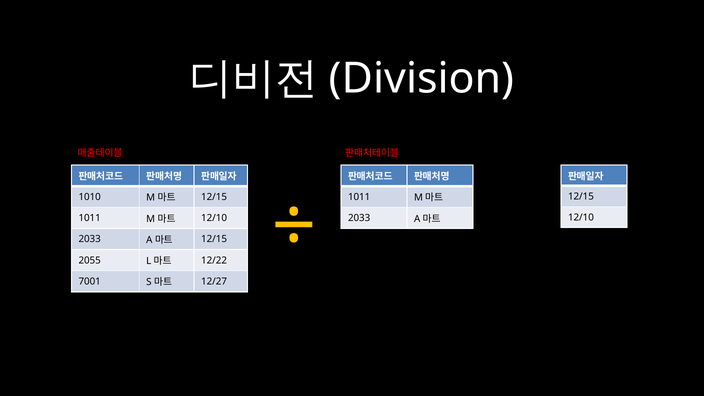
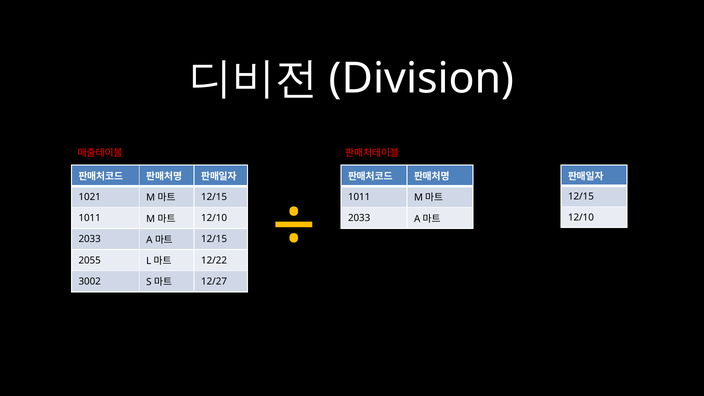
1010: 1010 -> 1021 (90, 197)
7001: 7001 -> 3002 (90, 281)
